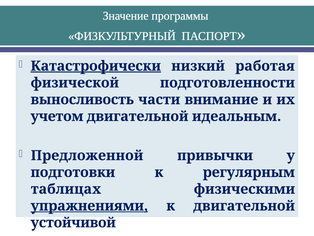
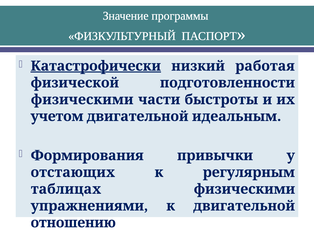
выносливость: выносливость -> физическими (82, 99)
внимание: внимание -> быстроты (221, 99)
Предложенной: Предложенной -> Формирования (87, 155)
подготовки: подготовки -> отстающих (73, 172)
упражнениями underline: present -> none (89, 205)
устойчивой: устойчивой -> отношению (73, 222)
